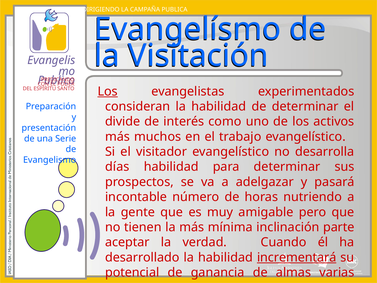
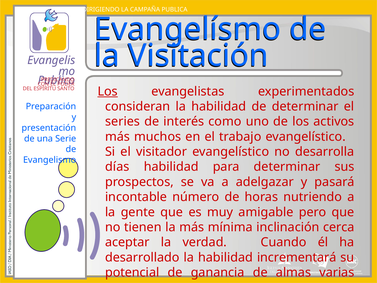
divide: divide -> series (123, 121)
parte: parte -> cerca (339, 227)
incrementará underline: present -> none (297, 257)
